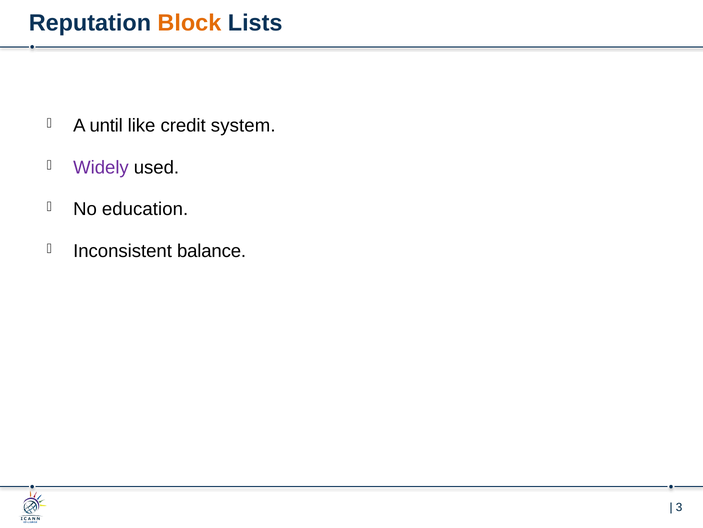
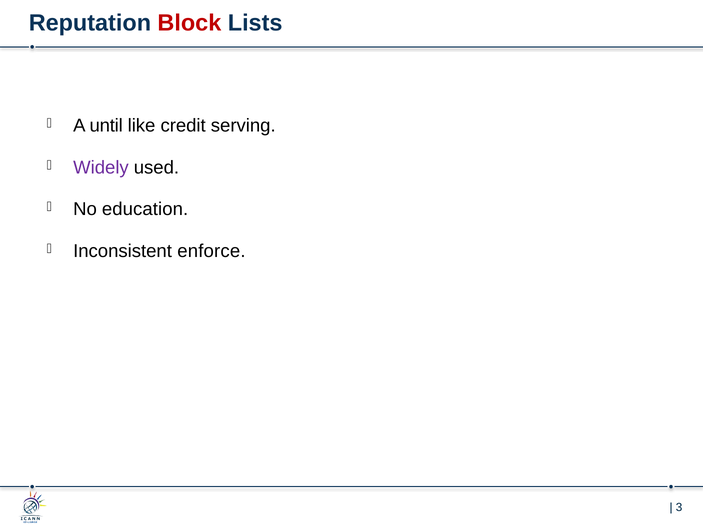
Block colour: orange -> red (189, 23)
system: system -> serving (243, 125)
balance: balance -> enforce (211, 251)
